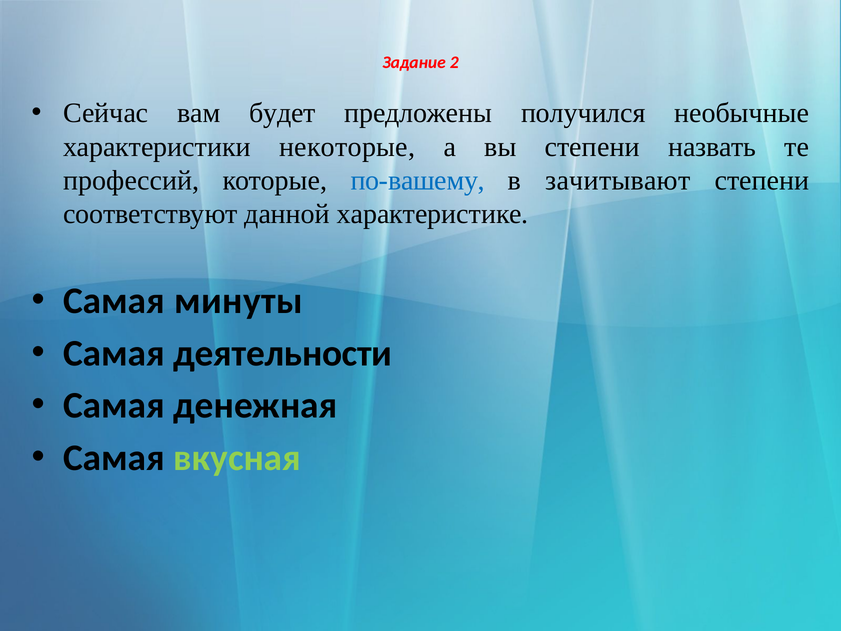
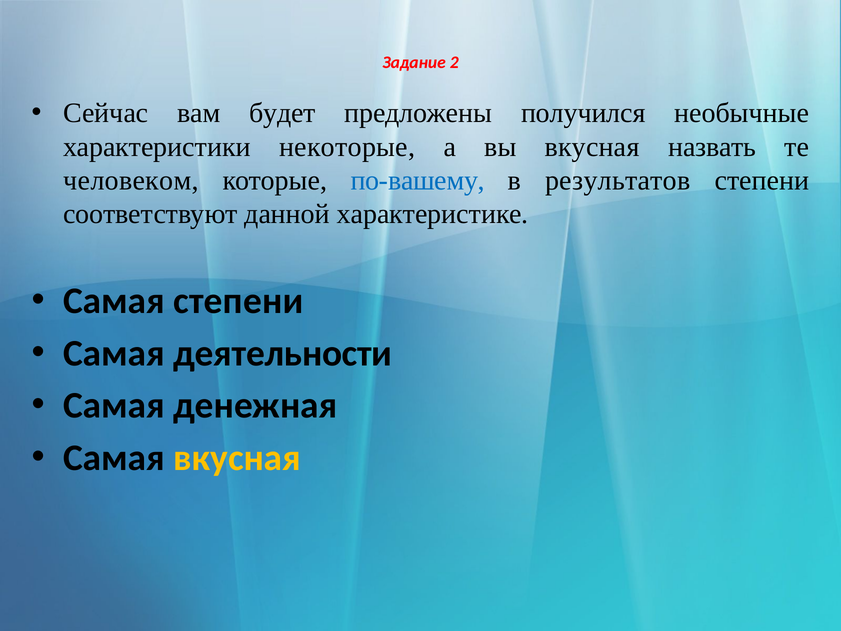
вы степени: степени -> вкусная (592, 147)
профессий: профессий -> человеком (131, 180)
зачитывают: зачитывают -> результатов (618, 180)
Самая минуты: минуты -> степени (238, 301)
вкусная colour: light green -> yellow (237, 458)
